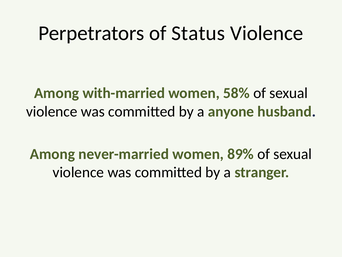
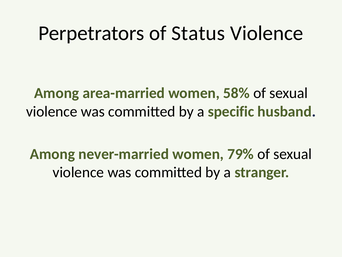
with-married: with-married -> area-married (124, 93)
anyone: anyone -> specific (231, 111)
89%: 89% -> 79% (241, 154)
